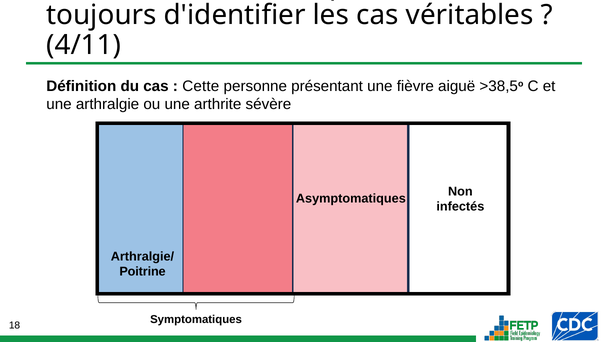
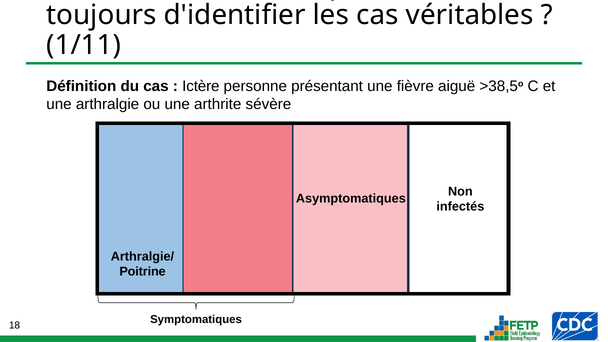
4/11: 4/11 -> 1/11 (84, 45)
Cette: Cette -> Ictère (201, 86)
